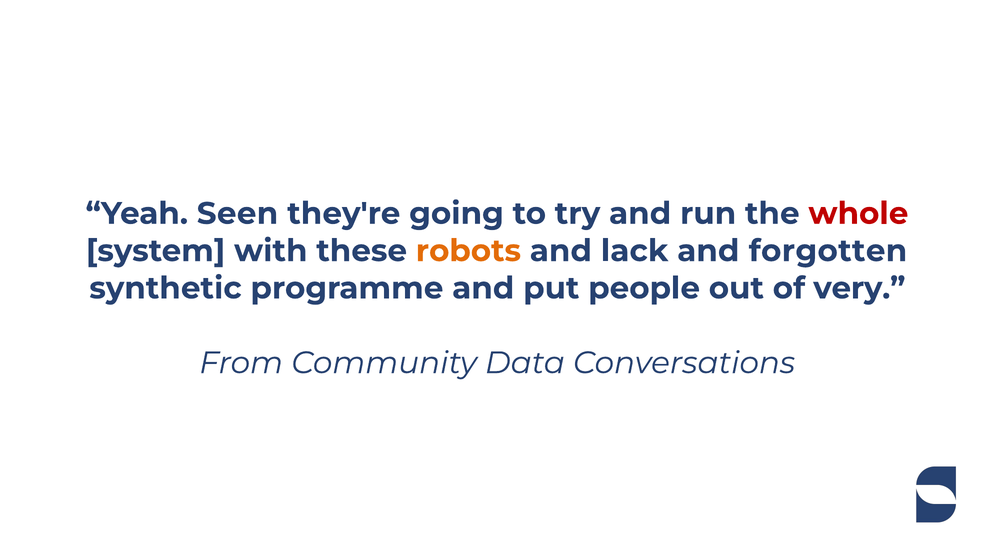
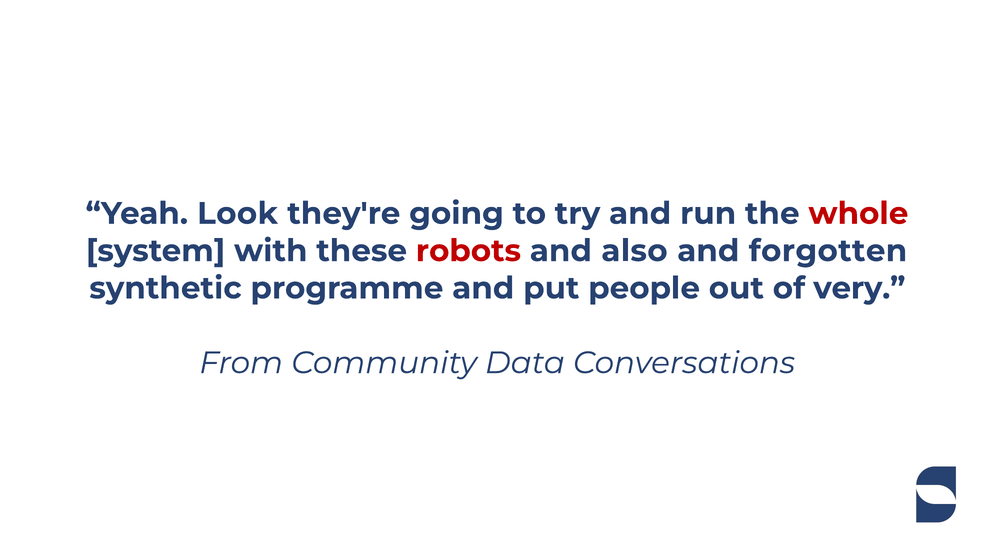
Seen: Seen -> Look (237, 213)
robots colour: orange -> red (468, 251)
lack: lack -> also (634, 251)
